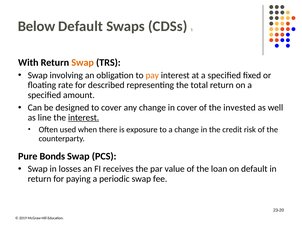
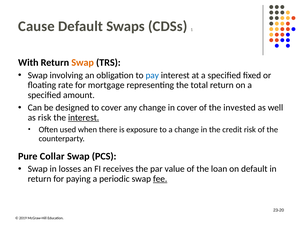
Below: Below -> Cause (36, 26)
pay colour: orange -> blue (152, 75)
described: described -> mortgage (106, 85)
as line: line -> risk (45, 118)
Bonds: Bonds -> Collar (52, 157)
fee underline: none -> present (160, 179)
